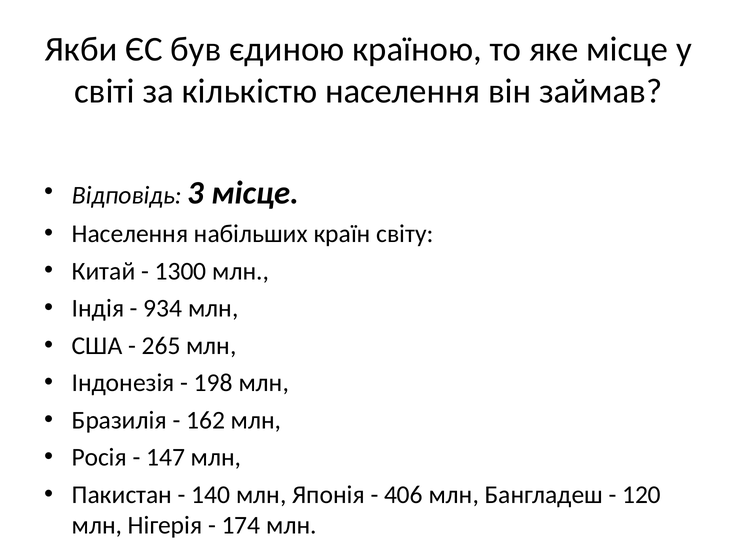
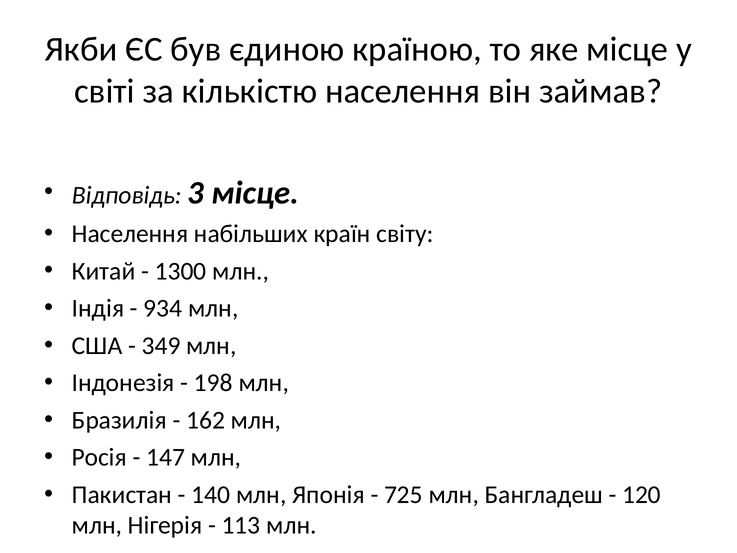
265: 265 -> 349 (161, 345)
406: 406 -> 725 (403, 494)
174: 174 -> 113 (241, 525)
